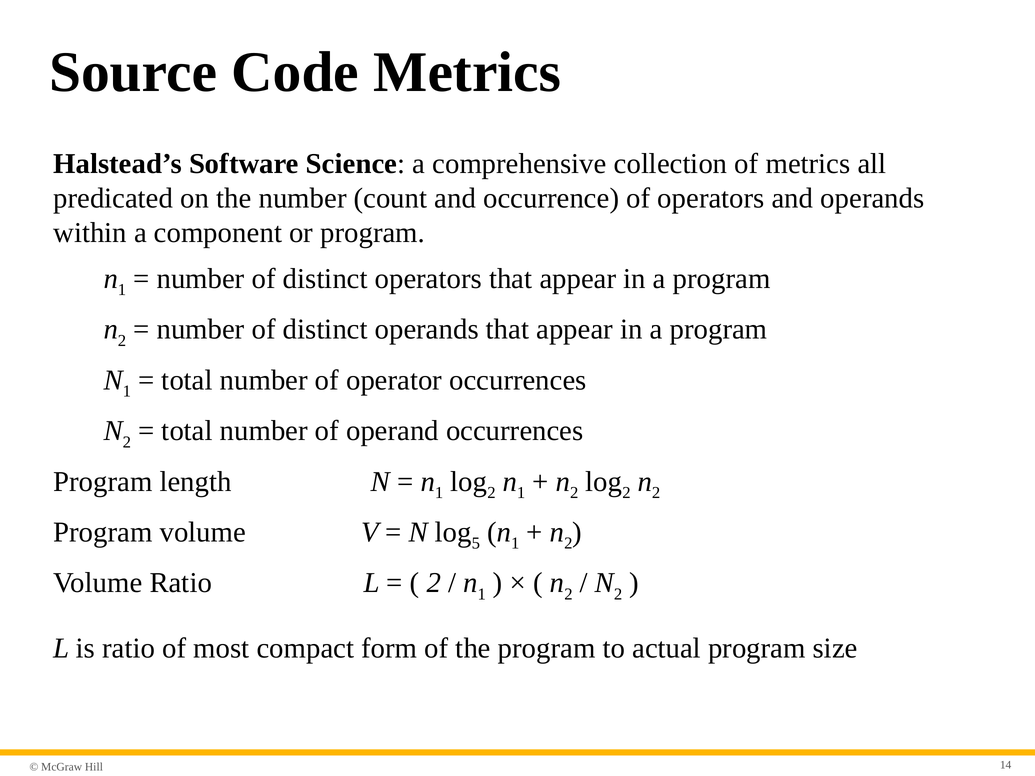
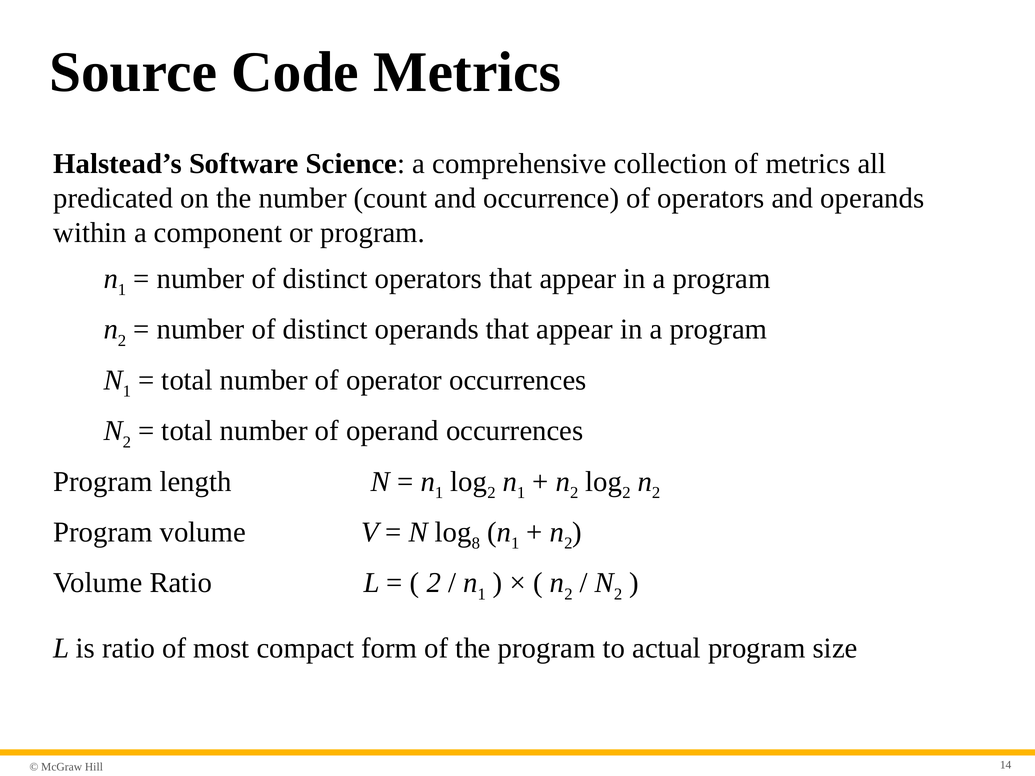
5: 5 -> 8 (476, 544)
